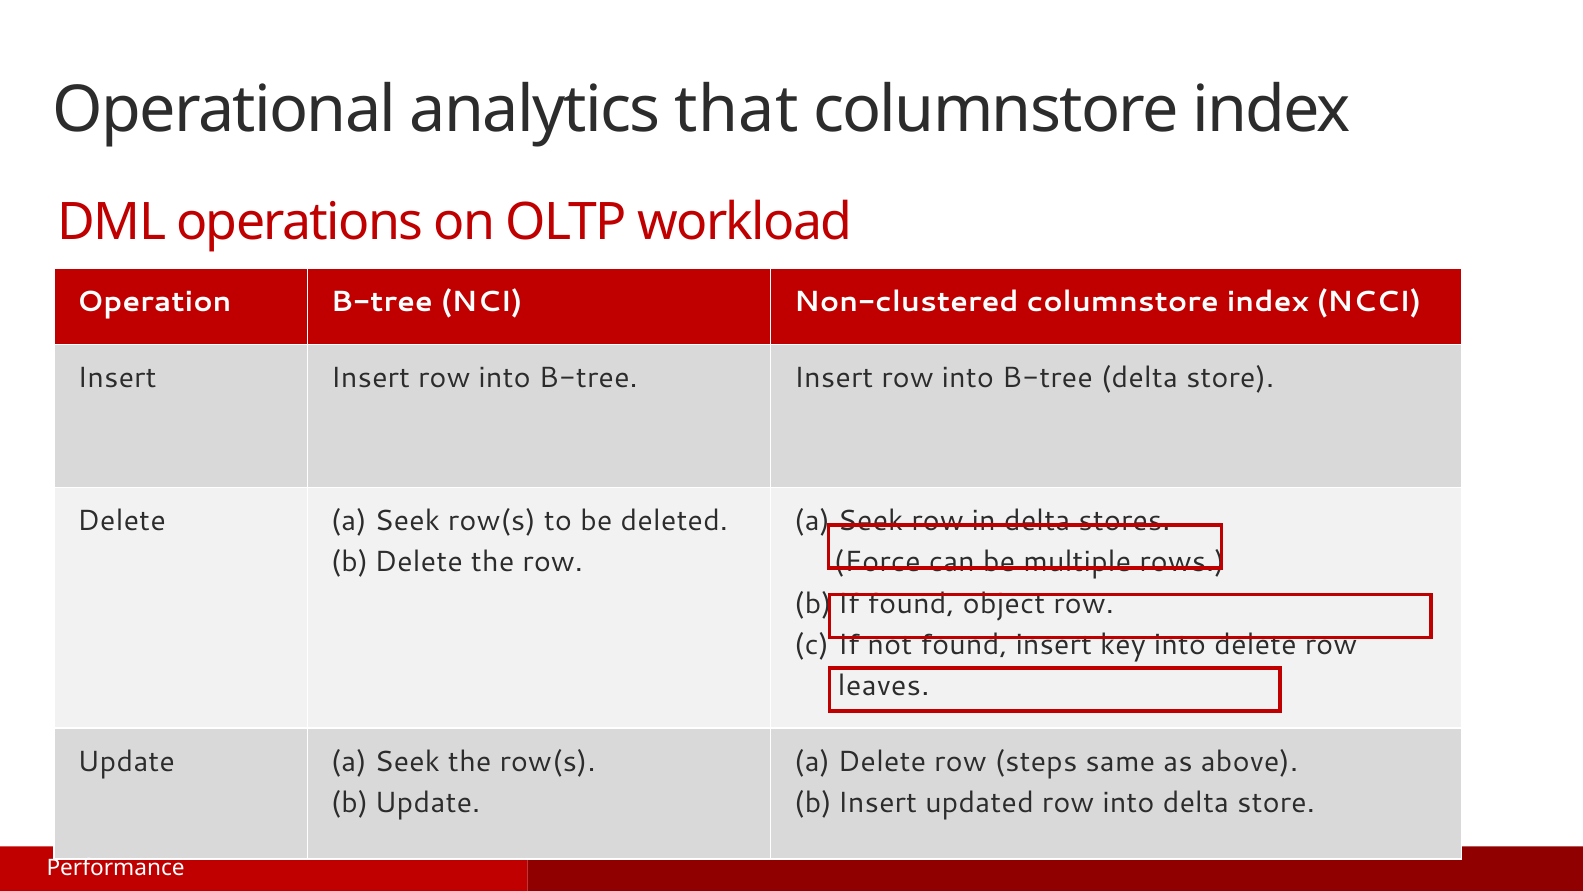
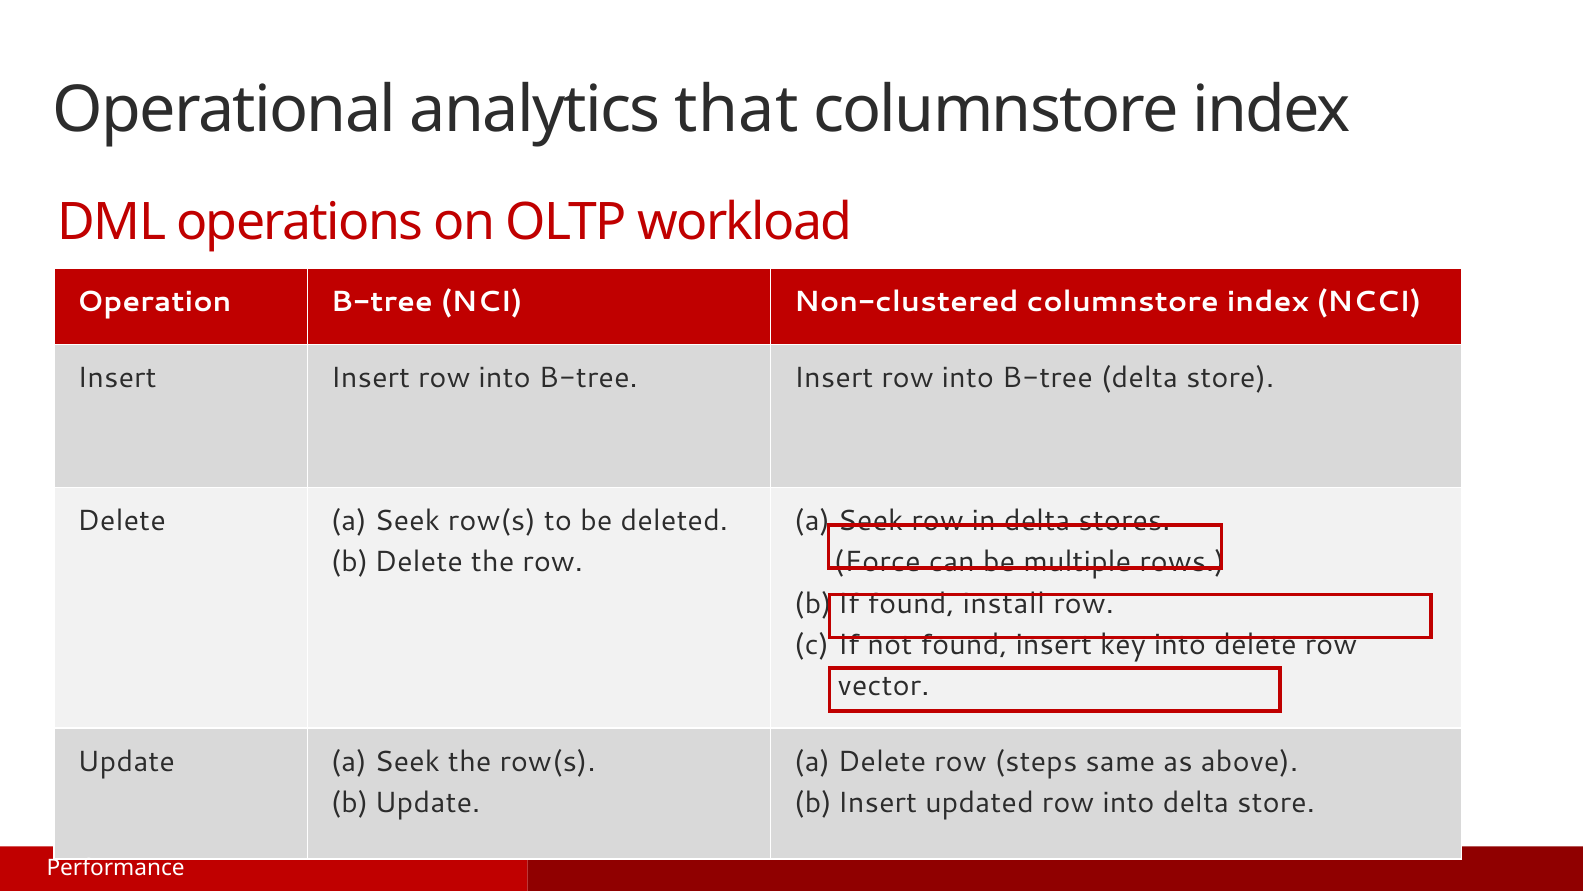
object: object -> install (1004, 603)
leaves: leaves -> vector (884, 685)
